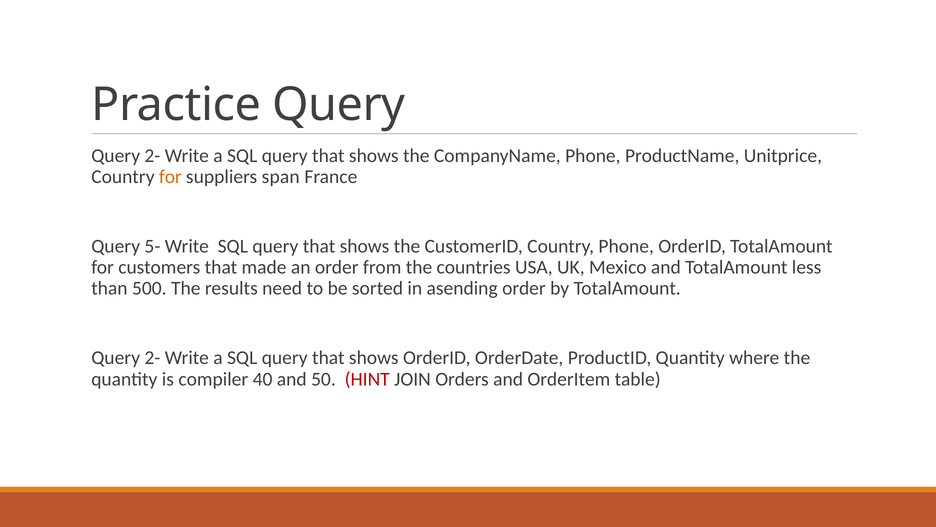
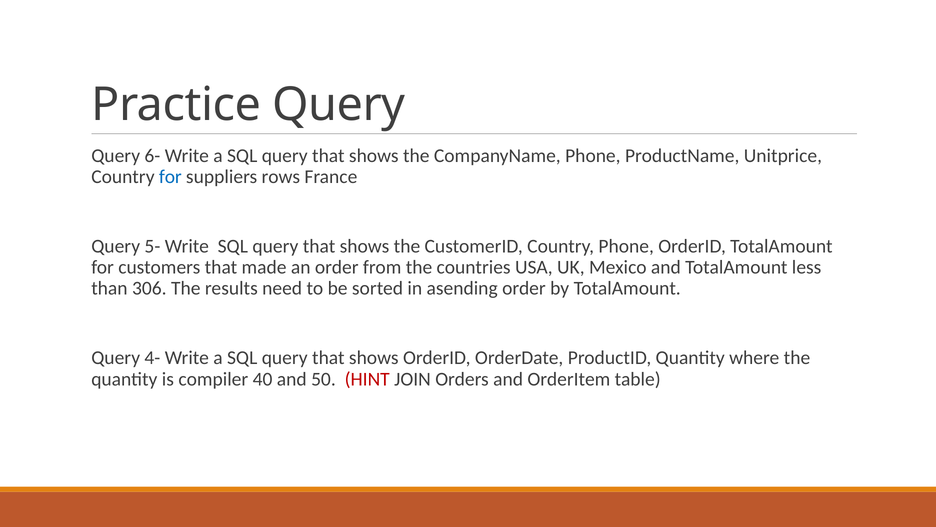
2-: 2- -> 6- (152, 156)
for colour: orange -> blue (170, 177)
span: span -> rows (281, 177)
500: 500 -> 306 (149, 288)
2-: 2- -> 4- (152, 358)
